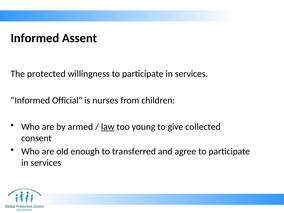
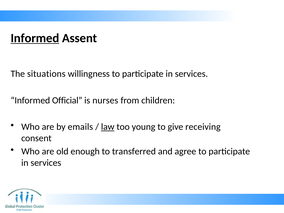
Informed underline: none -> present (35, 38)
protected: protected -> situations (46, 74)
armed: armed -> emails (80, 127)
collected: collected -> receiving (203, 127)
